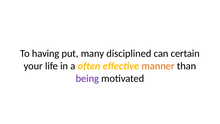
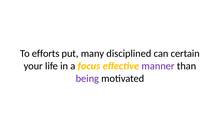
having: having -> efforts (46, 53)
often: often -> focus (89, 66)
manner colour: orange -> purple (158, 66)
